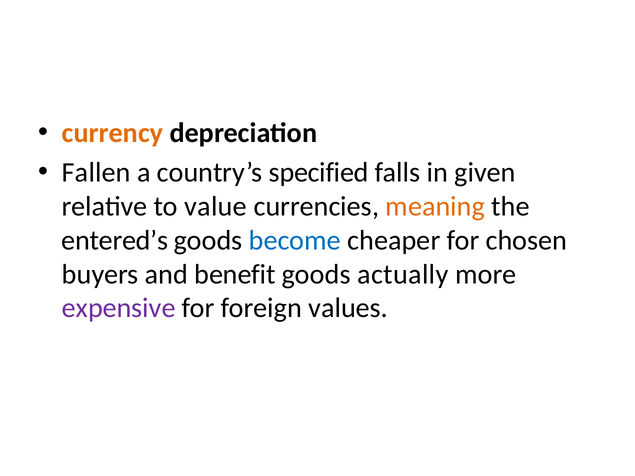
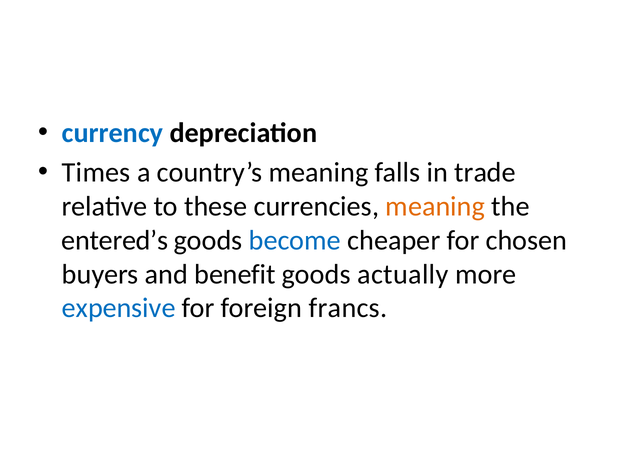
currency colour: orange -> blue (113, 133)
Fallen: Fallen -> Times (96, 173)
country’s specified: specified -> meaning (319, 173)
given: given -> trade (485, 173)
value: value -> these (216, 207)
expensive colour: purple -> blue (119, 308)
values: values -> francs (348, 308)
